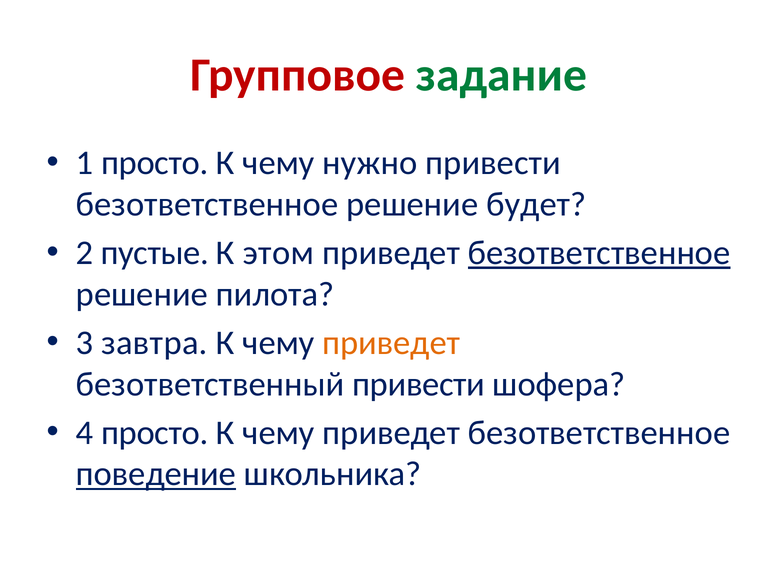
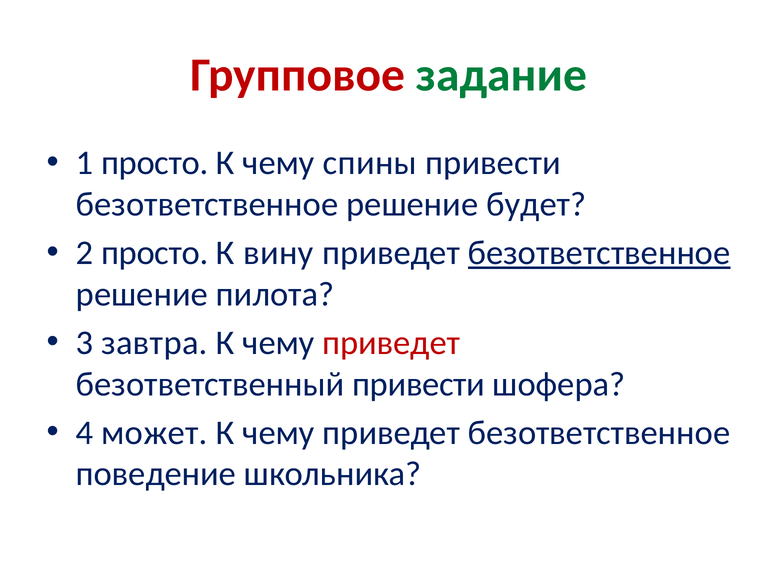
нужно: нужно -> спины (370, 163)
2 пустые: пустые -> просто (155, 253)
этом: этом -> вину (278, 253)
приведет colour: orange -> red (391, 343)
4 просто: просто -> может (154, 433)
поведение underline: present -> none (156, 475)
